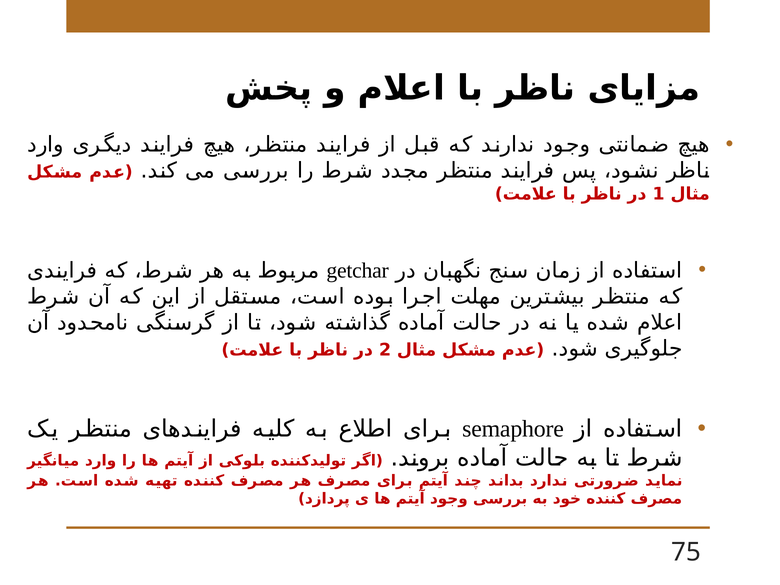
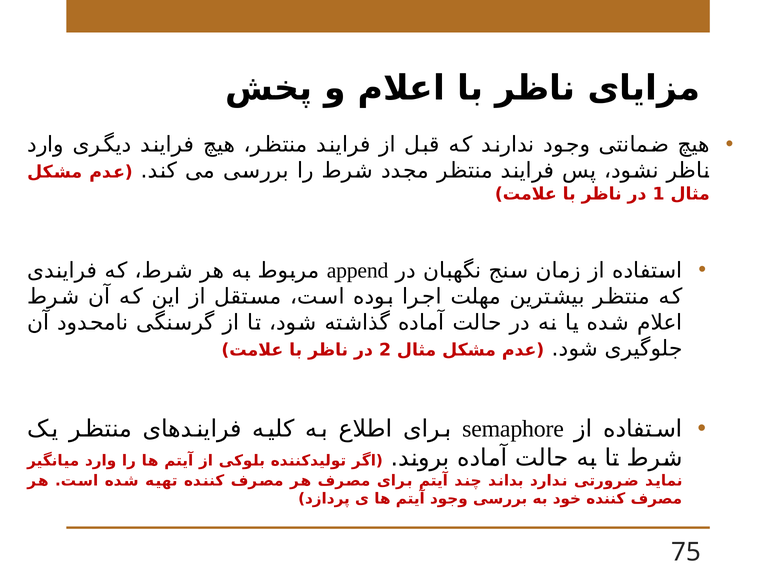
getchar: getchar -> append (358, 270)
